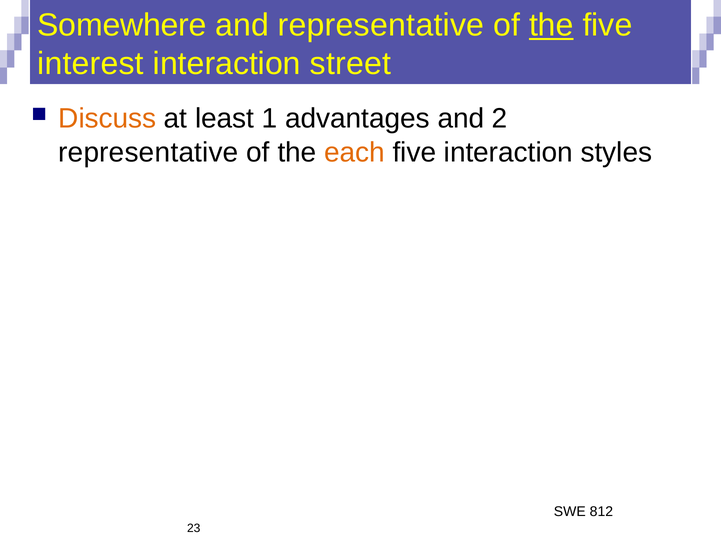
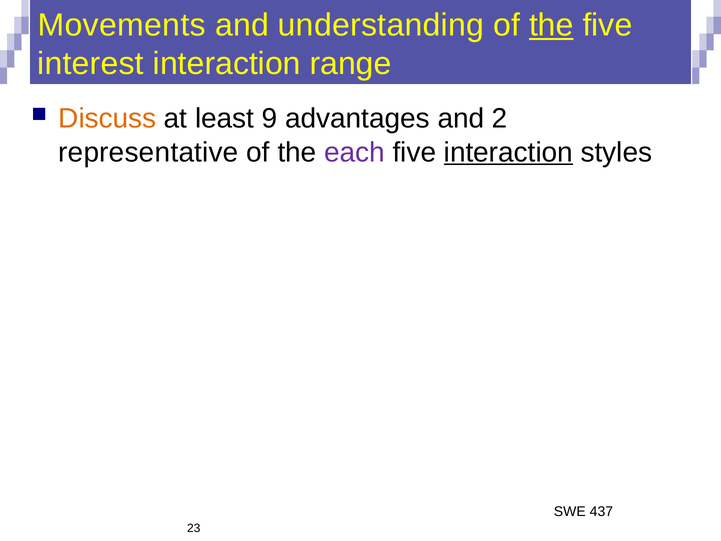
Somewhere: Somewhere -> Movements (122, 25)
and representative: representative -> understanding (381, 25)
street: street -> range (351, 64)
1: 1 -> 9 (270, 119)
each colour: orange -> purple (355, 152)
interaction underline: none -> present (508, 152)
812: 812 -> 437 (601, 512)
